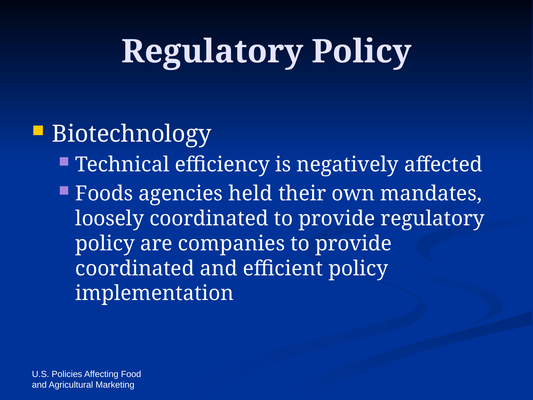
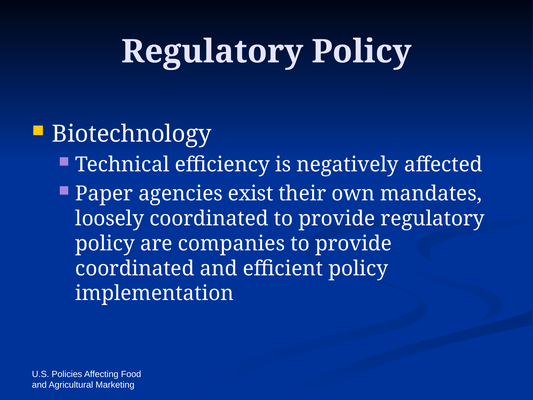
Foods: Foods -> Paper (104, 194)
held: held -> exist (251, 194)
